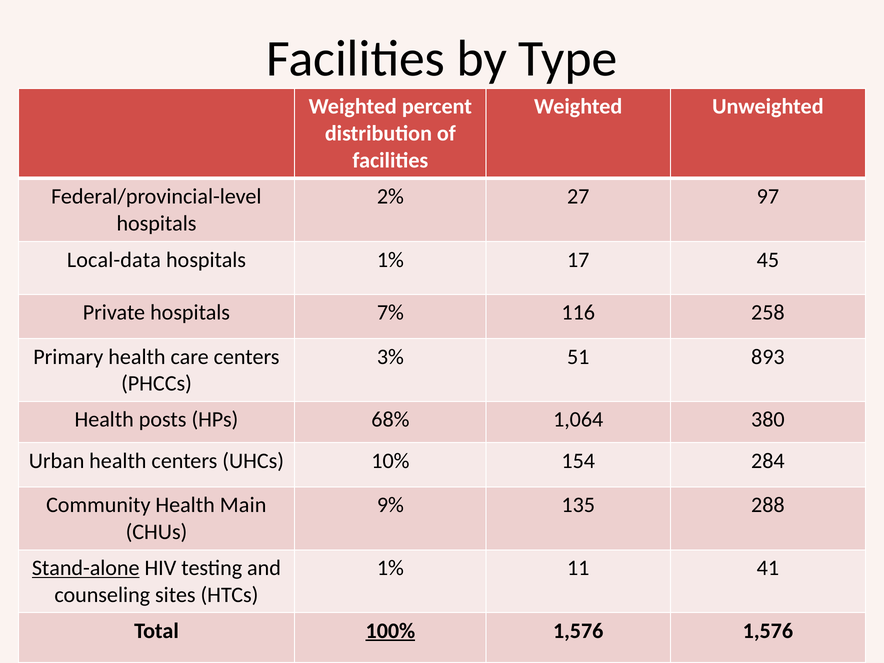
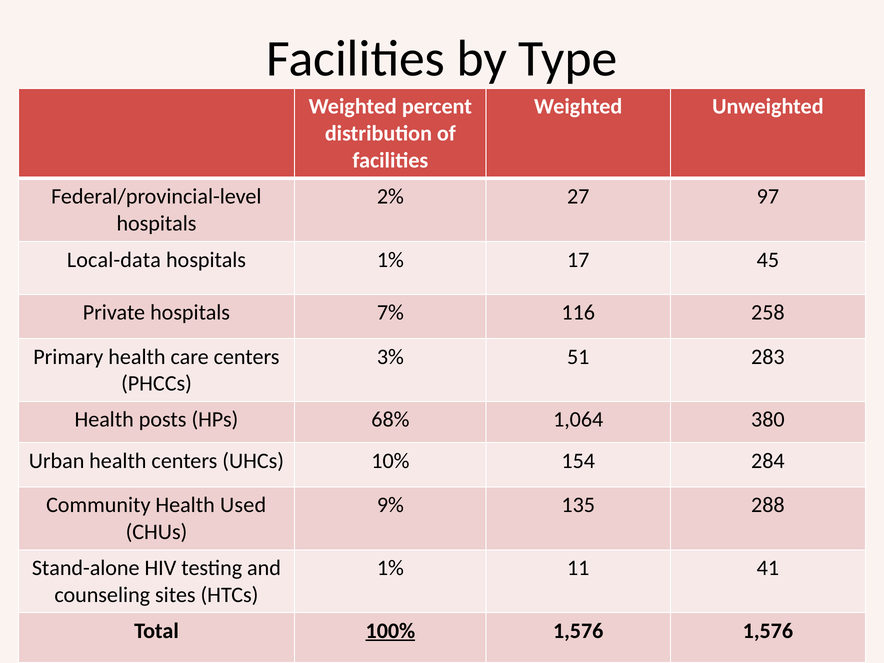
893: 893 -> 283 (768, 357)
Main: Main -> Used (243, 505)
Stand-alone underline: present -> none (86, 568)
